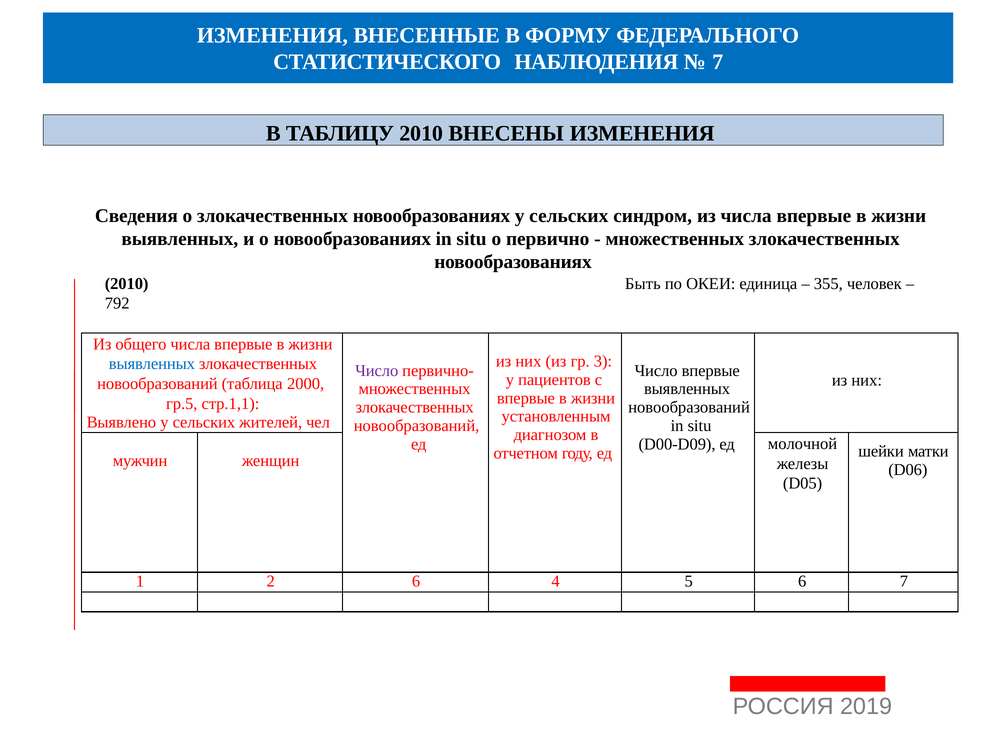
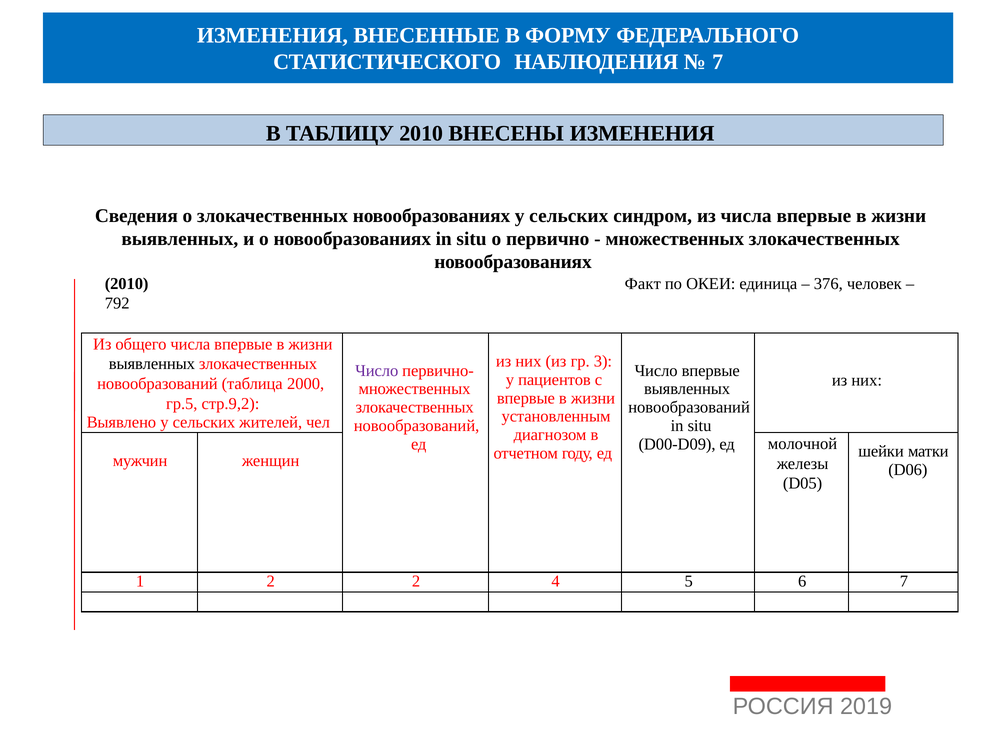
Быть: Быть -> Факт (643, 283)
355: 355 -> 376 (828, 283)
выявленных colour: blue -> black (152, 364)
стр.1,1: стр.1,1 -> стр.9,2 (231, 404)
2 6: 6 -> 2 (416, 581)
